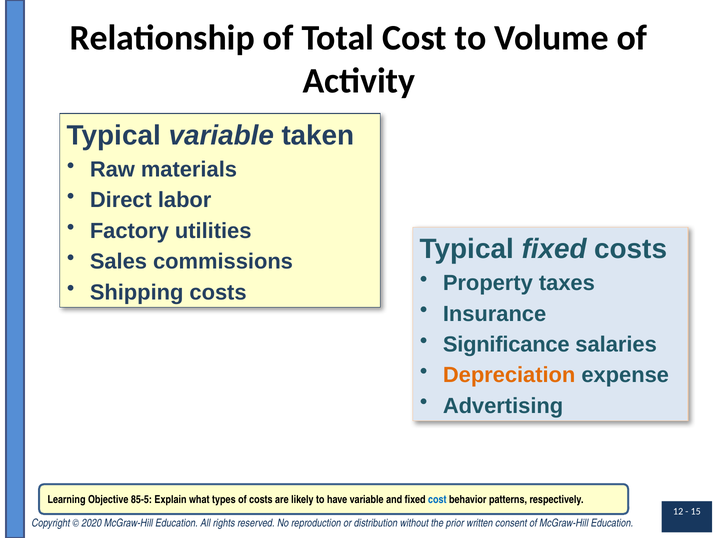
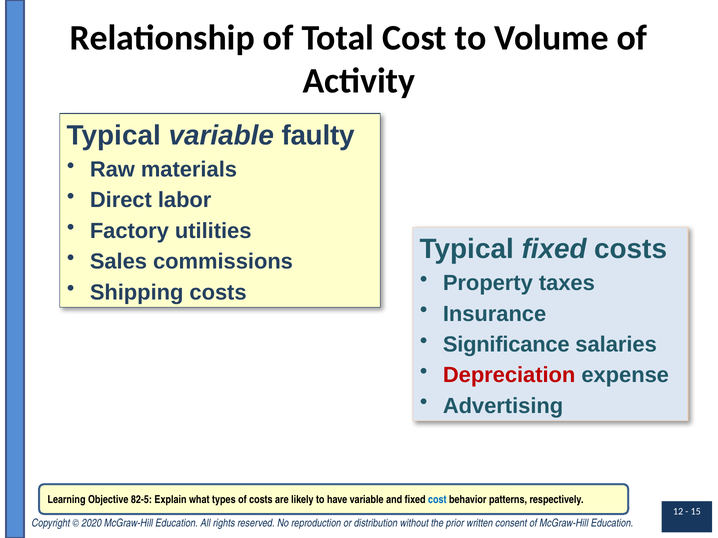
taken: taken -> faulty (318, 136)
Depreciation colour: orange -> red (509, 376)
85-5: 85-5 -> 82-5 (141, 500)
